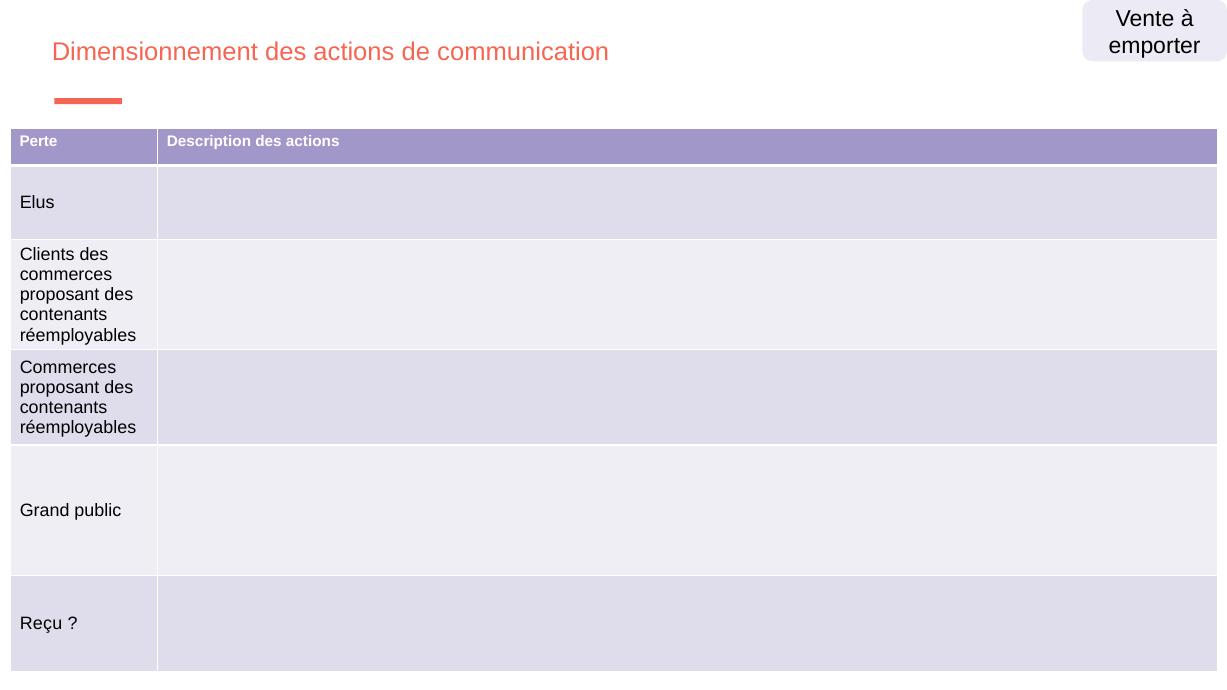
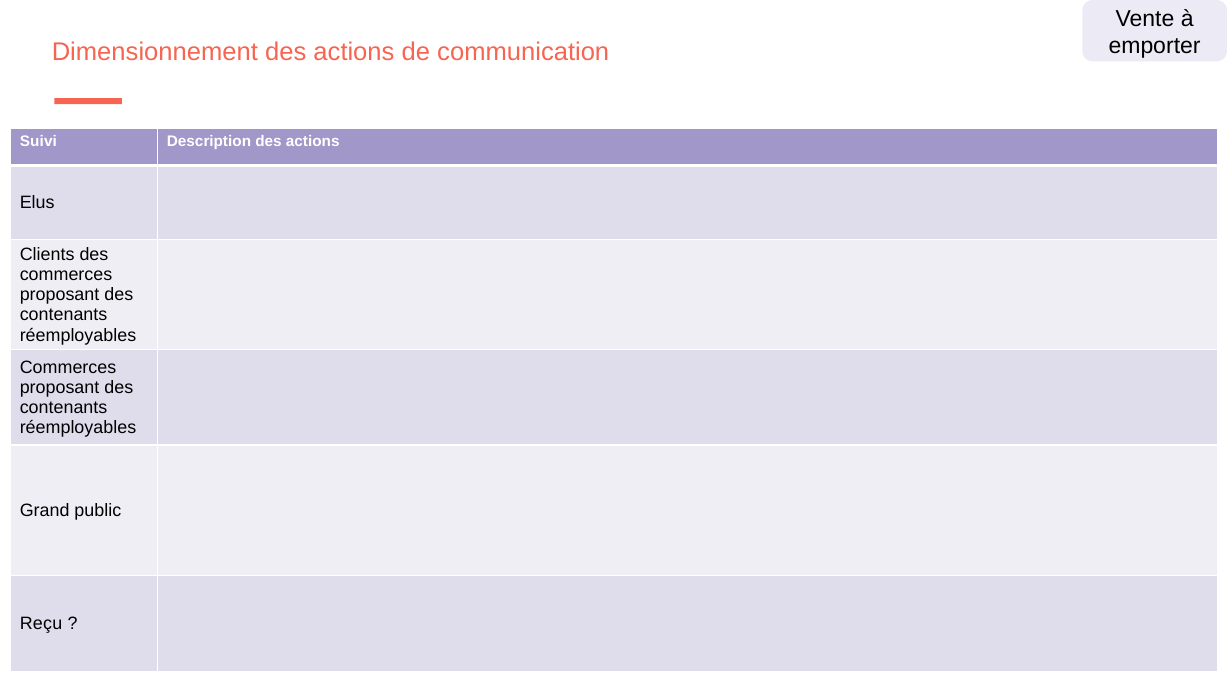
Perte: Perte -> Suivi (38, 142)
